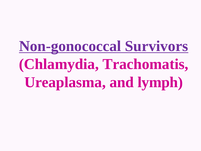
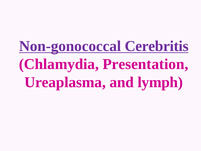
Survivors: Survivors -> Cerebritis (157, 46)
Trachomatis: Trachomatis -> Presentation (145, 64)
